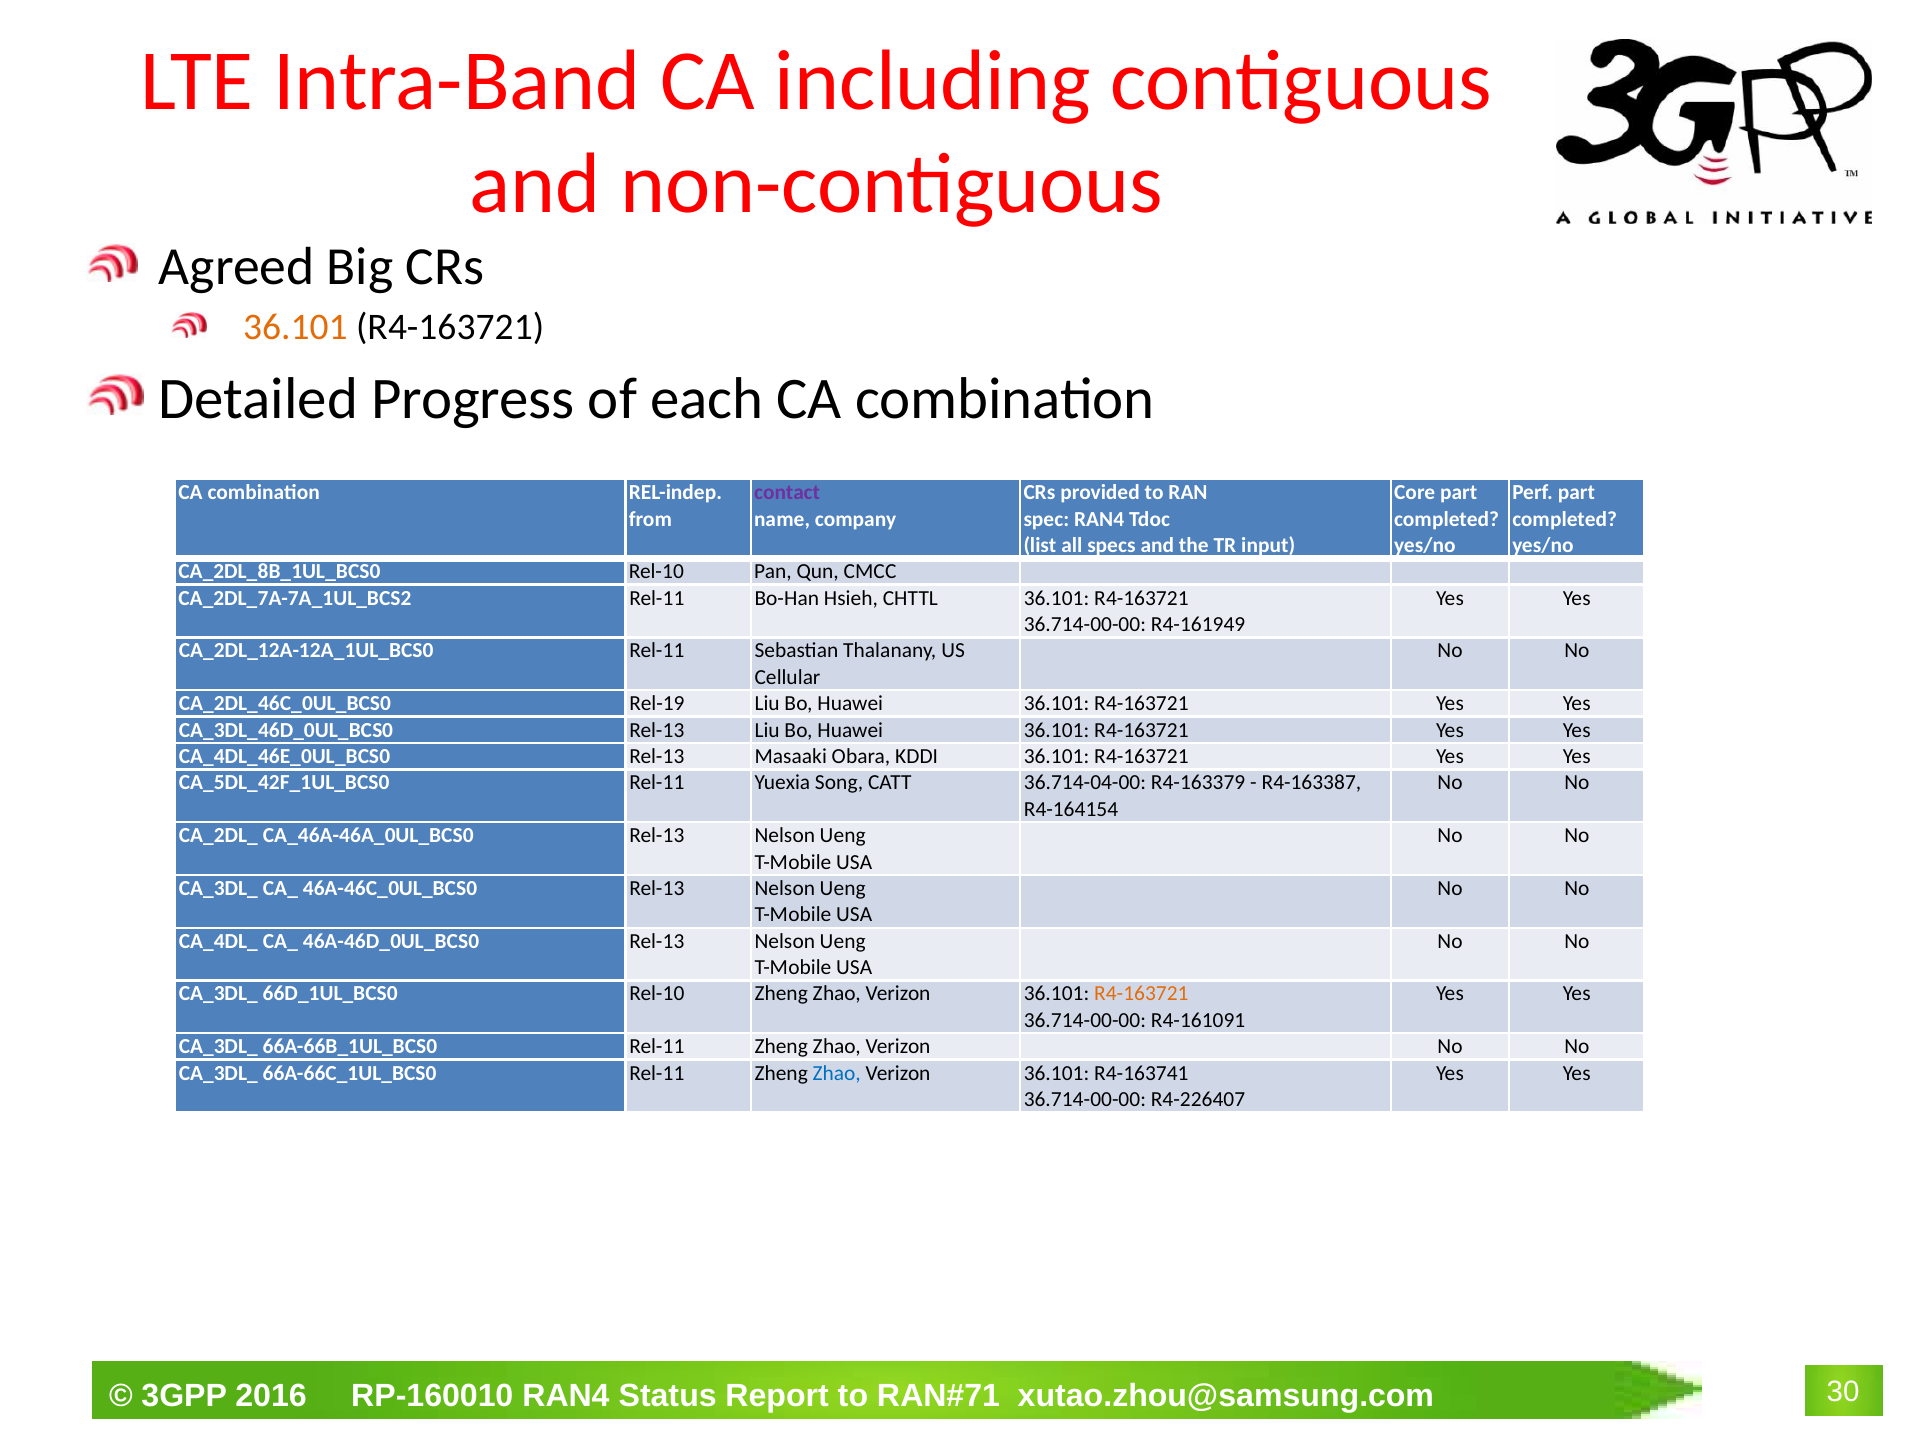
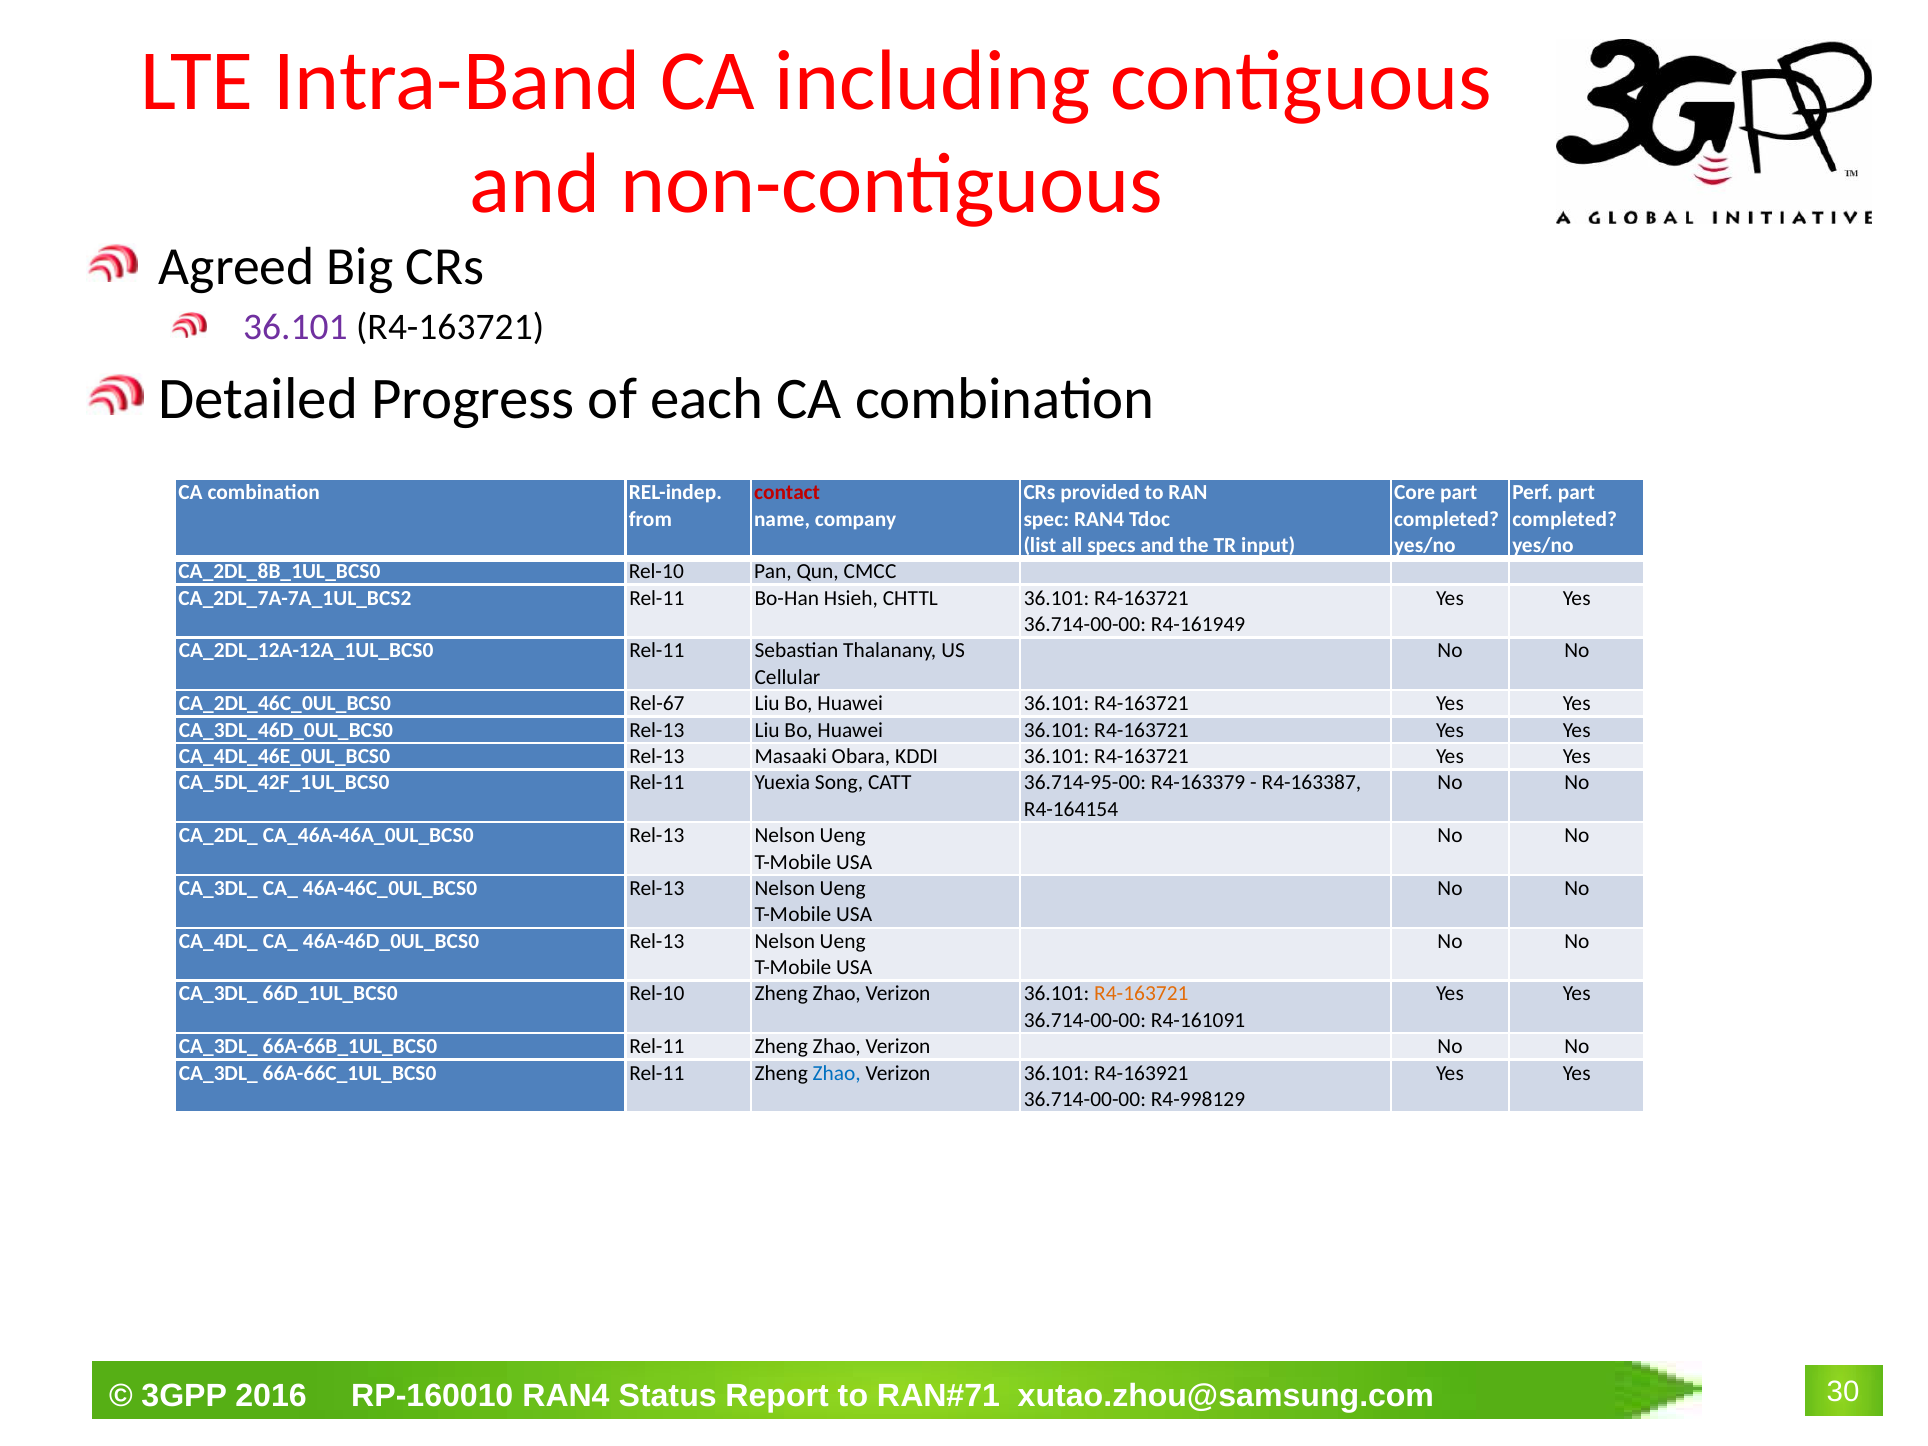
36.101 colour: orange -> purple (295, 327)
contact colour: purple -> red (787, 493)
Rel-19: Rel-19 -> Rel-67 (657, 704)
36.714-04-00: 36.714-04-00 -> 36.714-95-00 (1085, 783)
R4-163741: R4-163741 -> R4-163921 (1141, 1073)
R4-226407: R4-226407 -> R4-998129 (1198, 1099)
